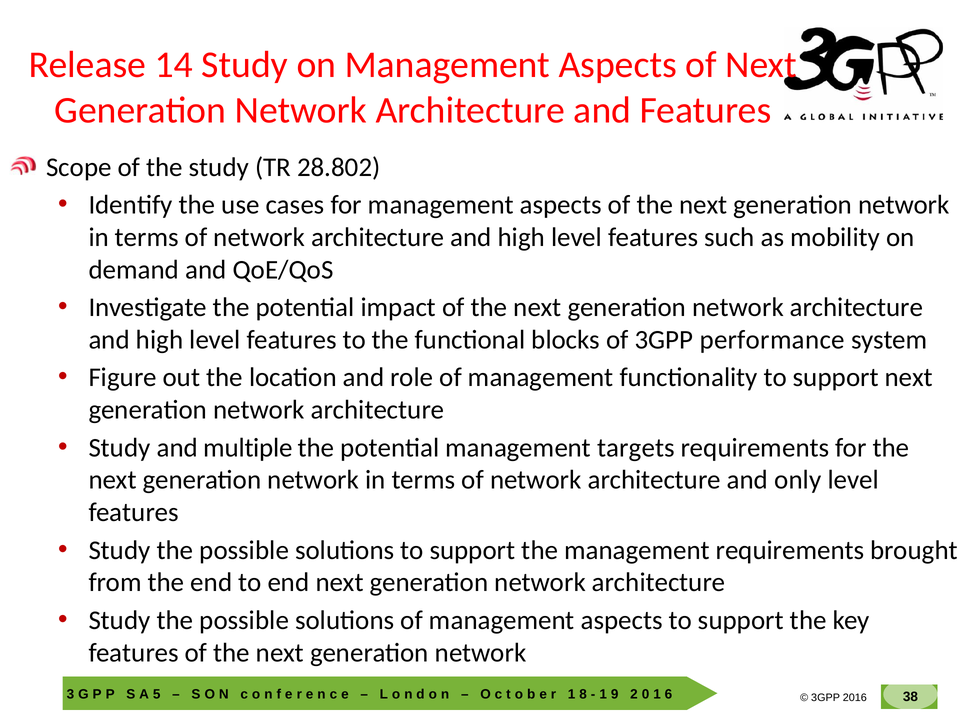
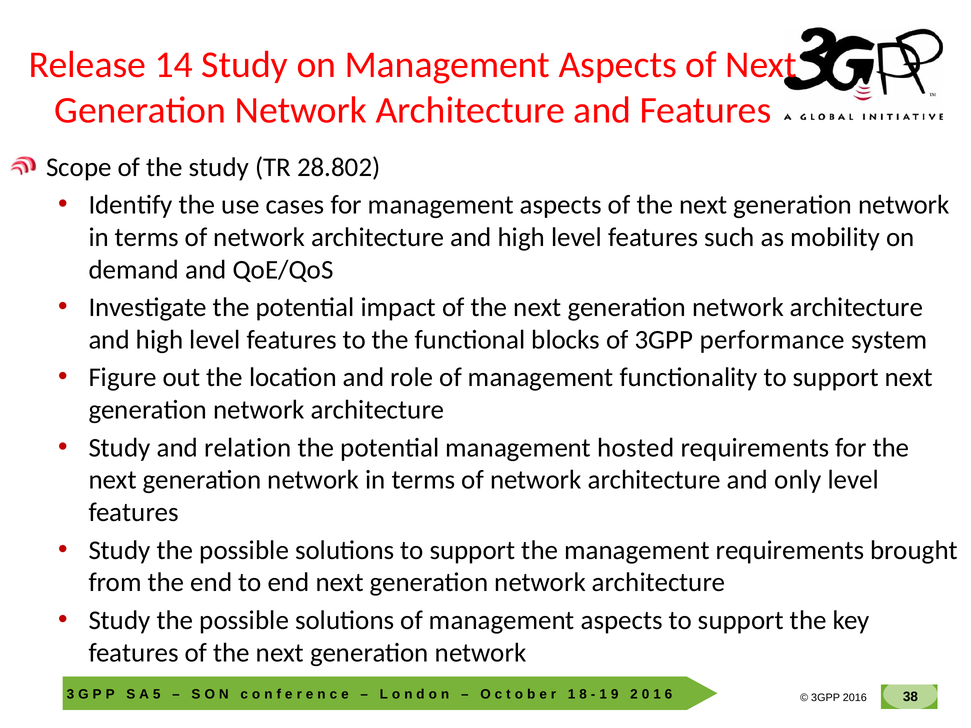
multiple: multiple -> relation (248, 448)
targets: targets -> hosted (636, 448)
